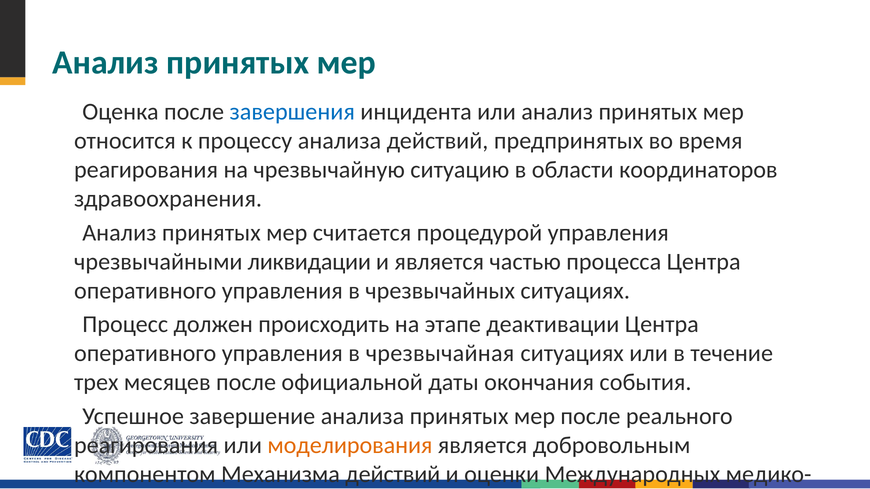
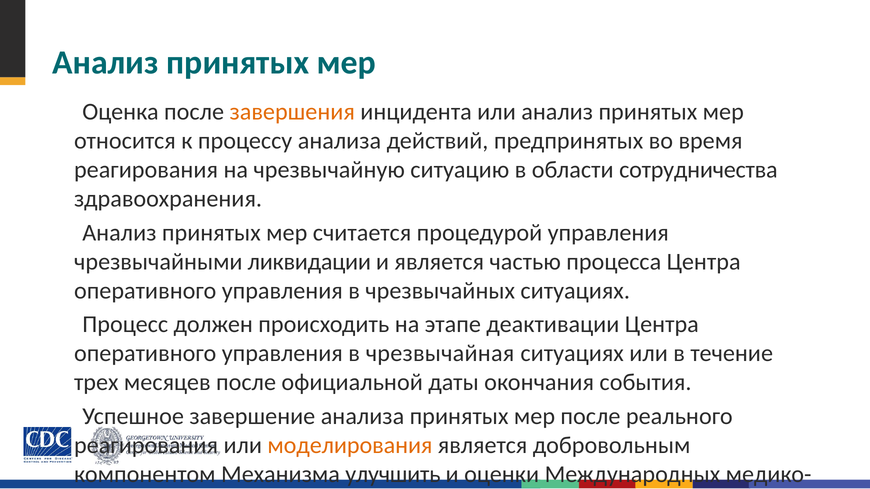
завершения colour: blue -> orange (292, 112)
координаторов: координаторов -> сотрудничества (698, 170)
Механизма действий: действий -> улучшить (393, 474)
